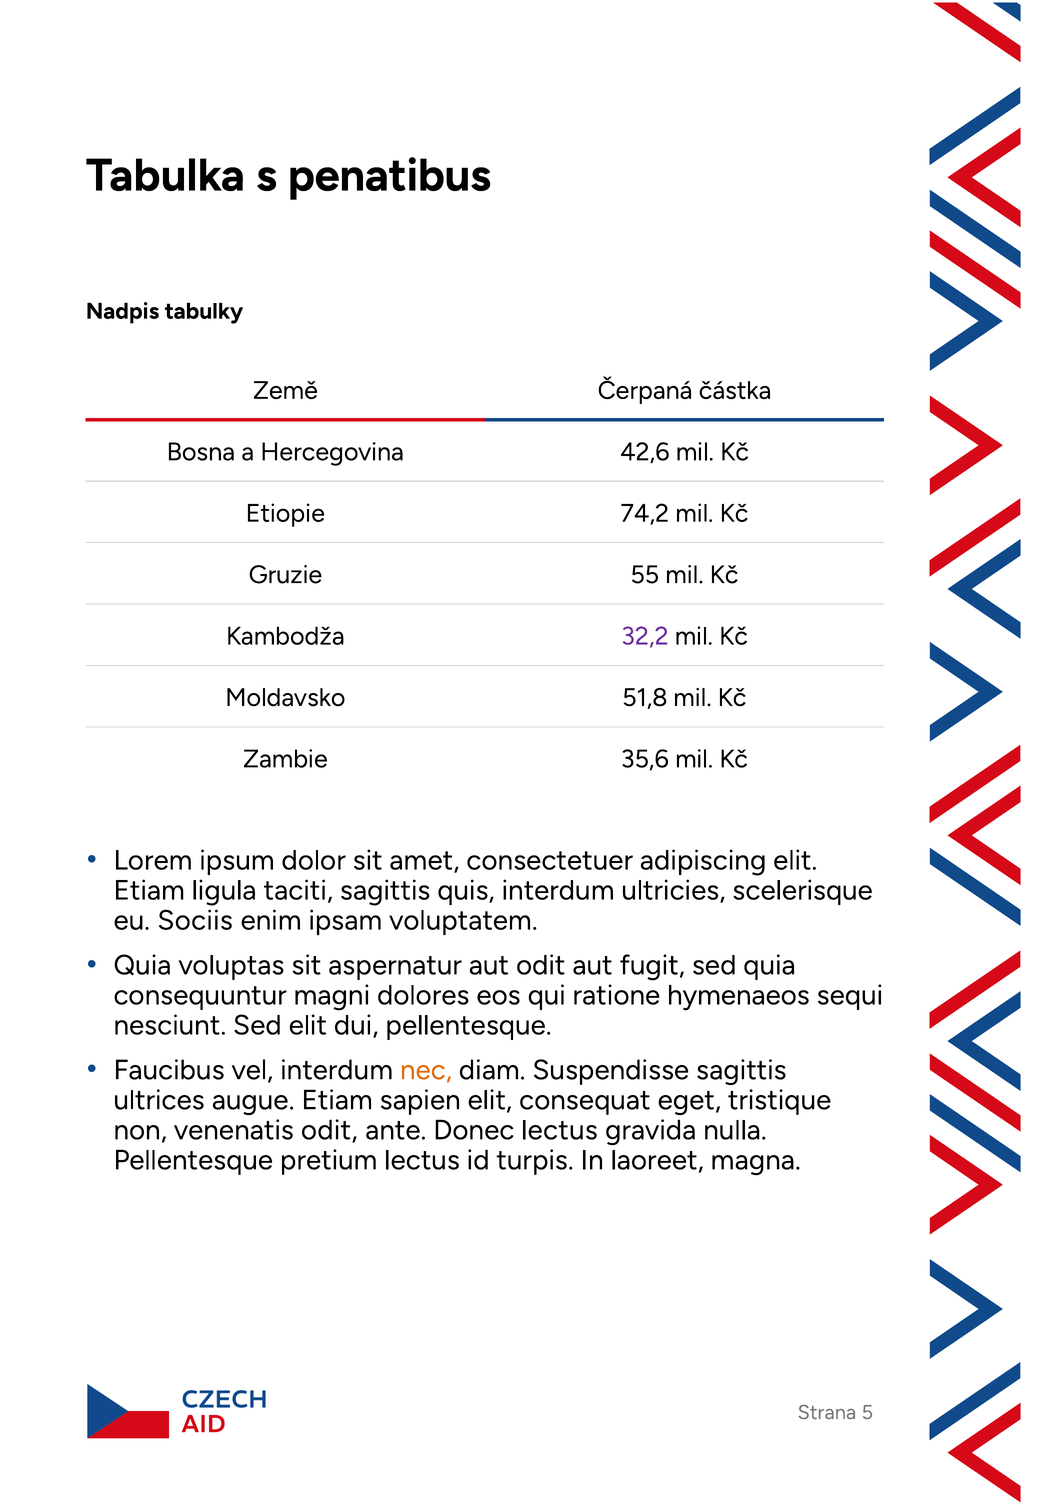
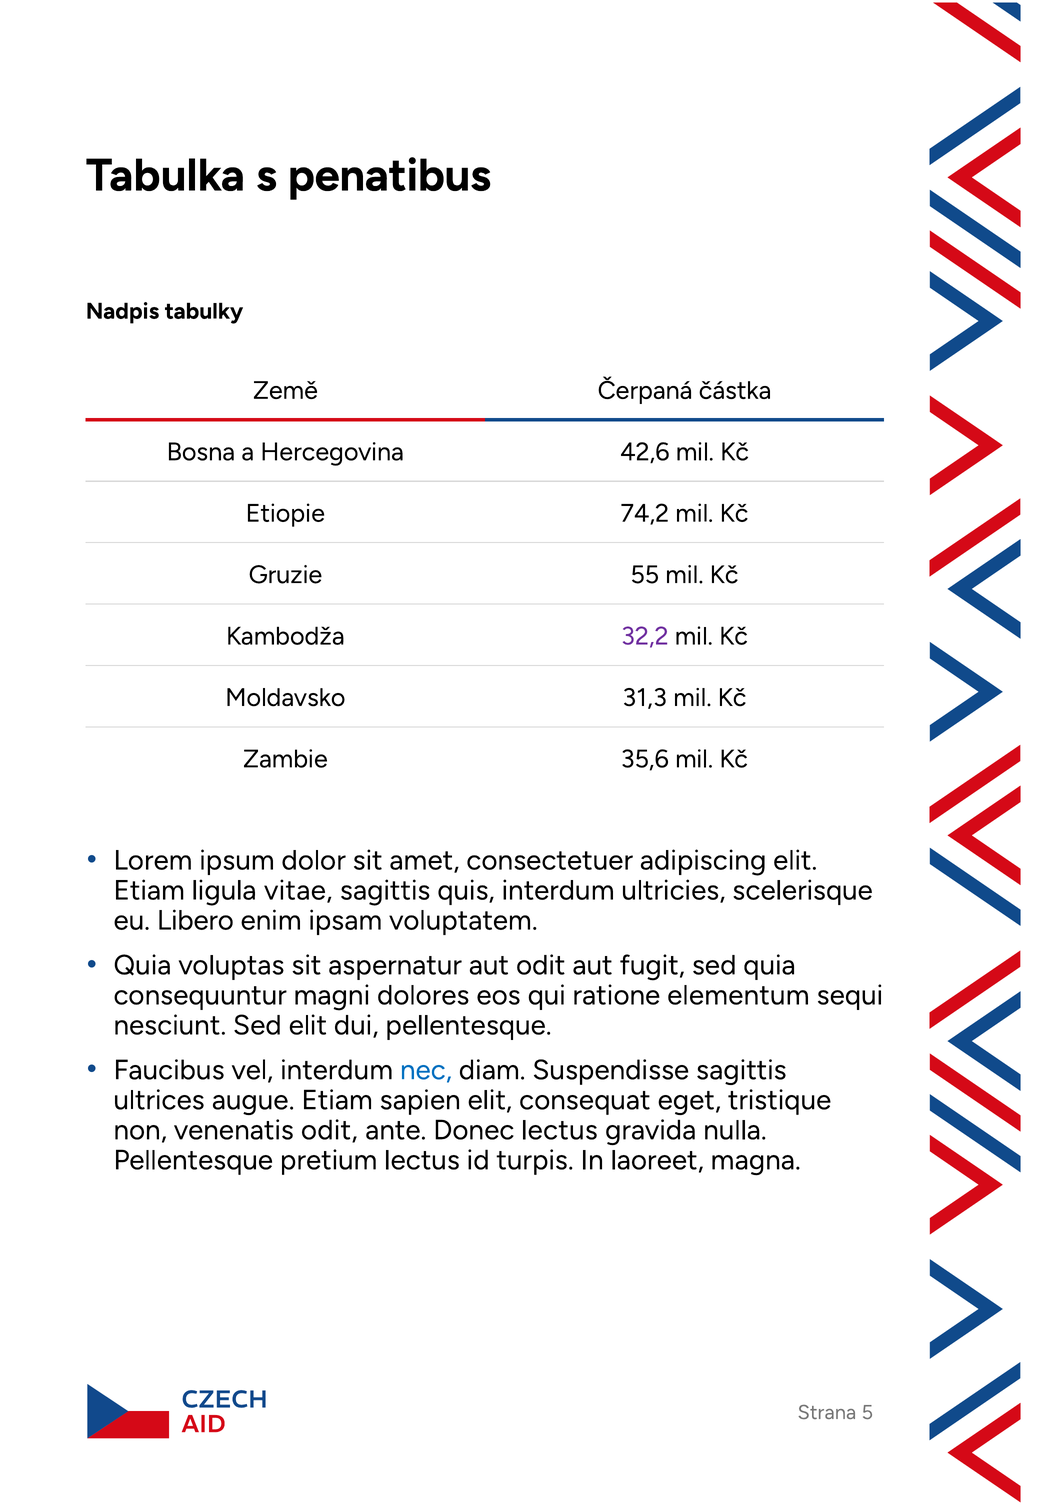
51,8: 51,8 -> 31,3 (645, 698)
taciti: taciti -> vitae (298, 891)
Sociis: Sociis -> Libero (195, 921)
hymenaeos: hymenaeos -> elementum (738, 996)
nec colour: orange -> blue (426, 1070)
